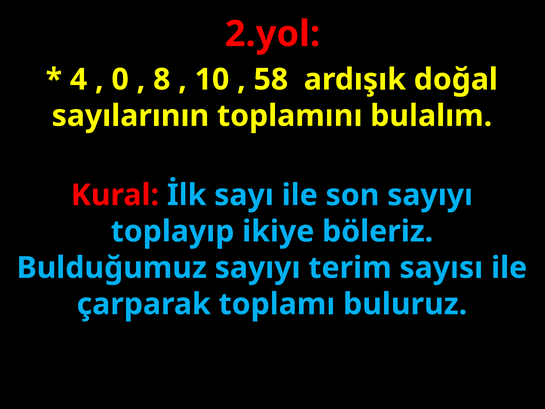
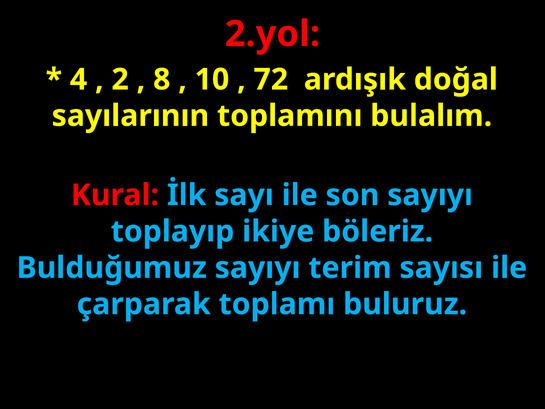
0: 0 -> 2 (120, 79)
58: 58 -> 72 (271, 79)
